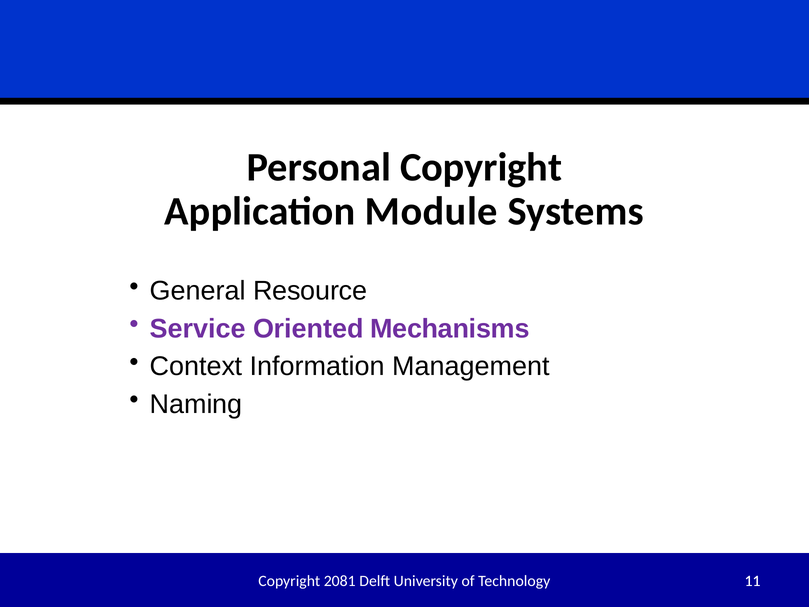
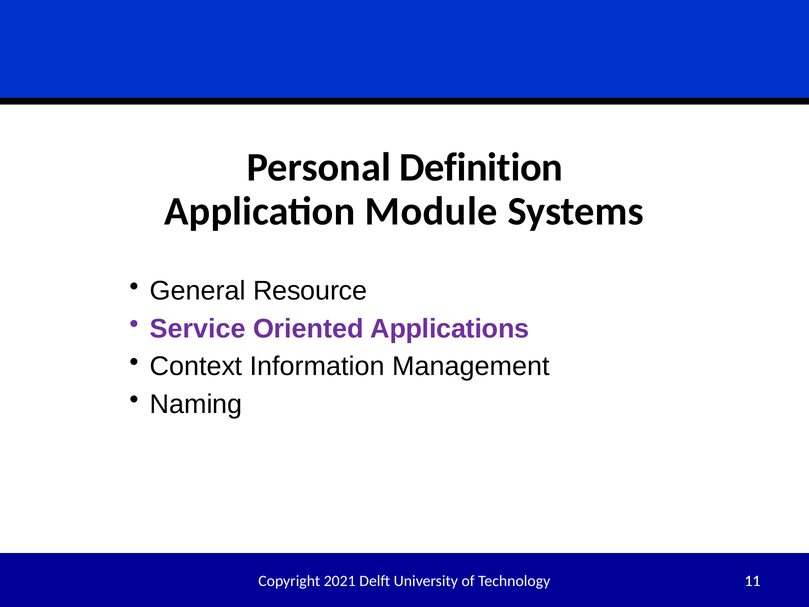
Personal Copyright: Copyright -> Definition (481, 167)
Mechanisms: Mechanisms -> Applications (450, 329)
2081: 2081 -> 2021 (340, 581)
